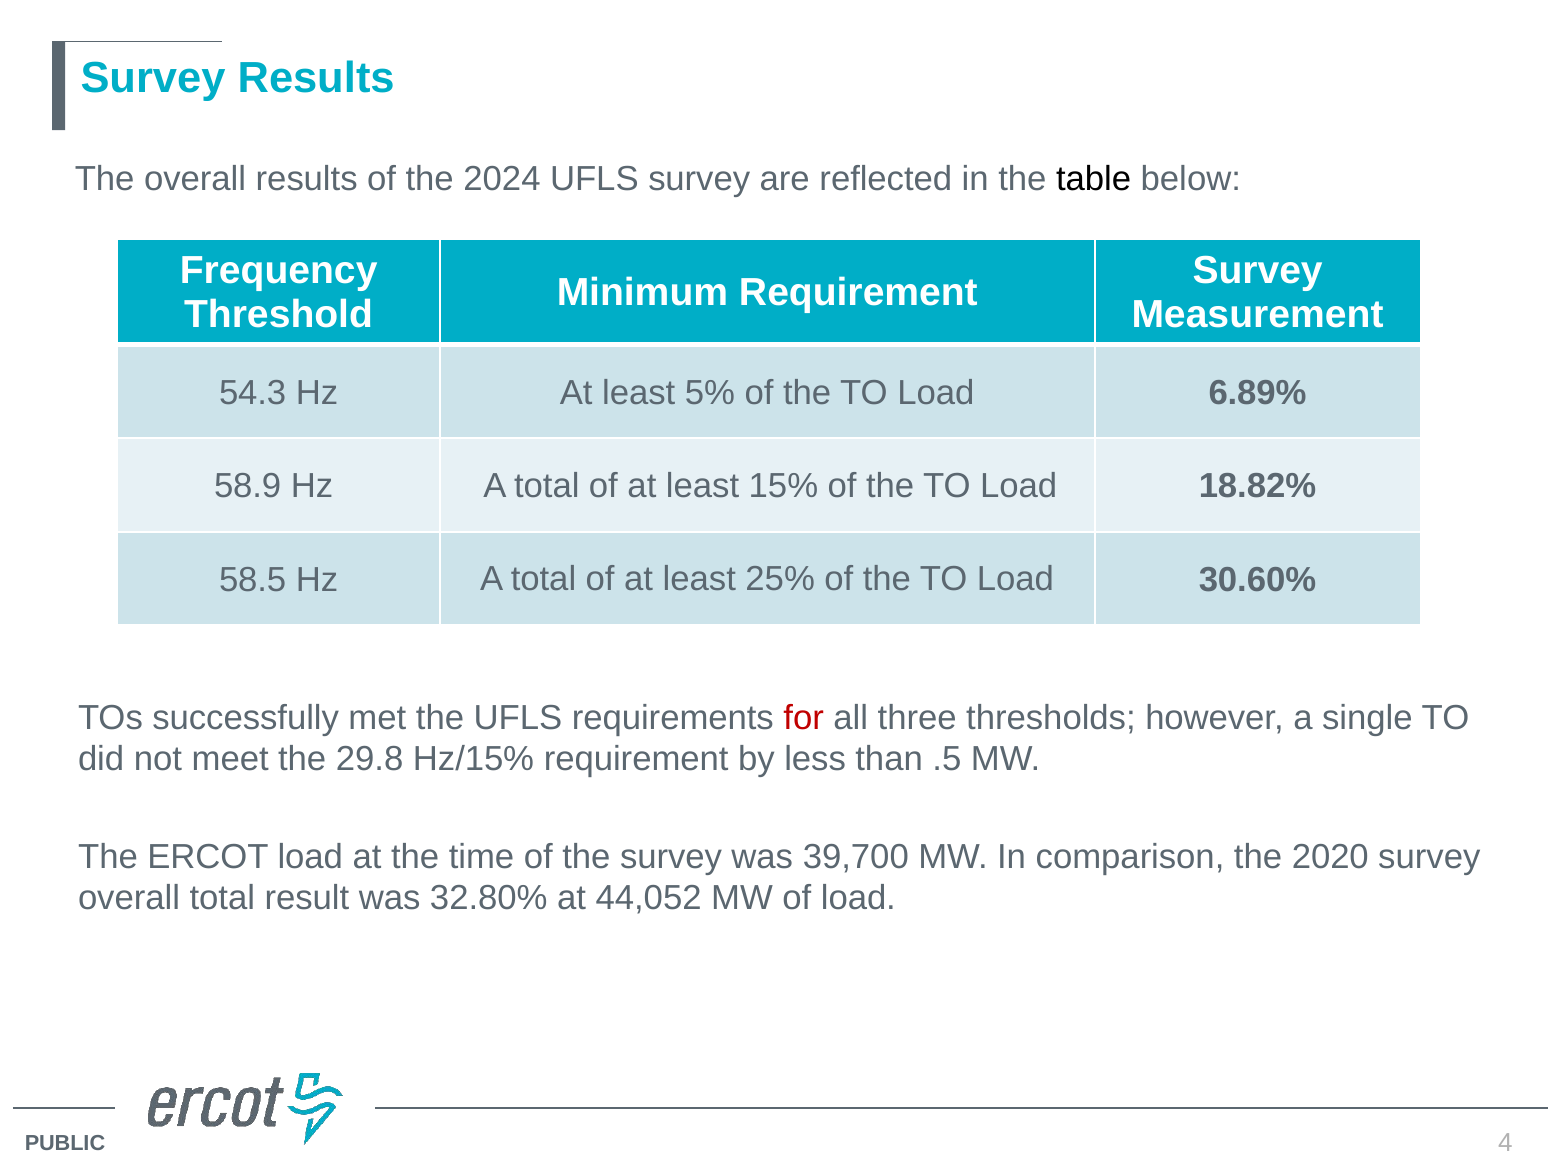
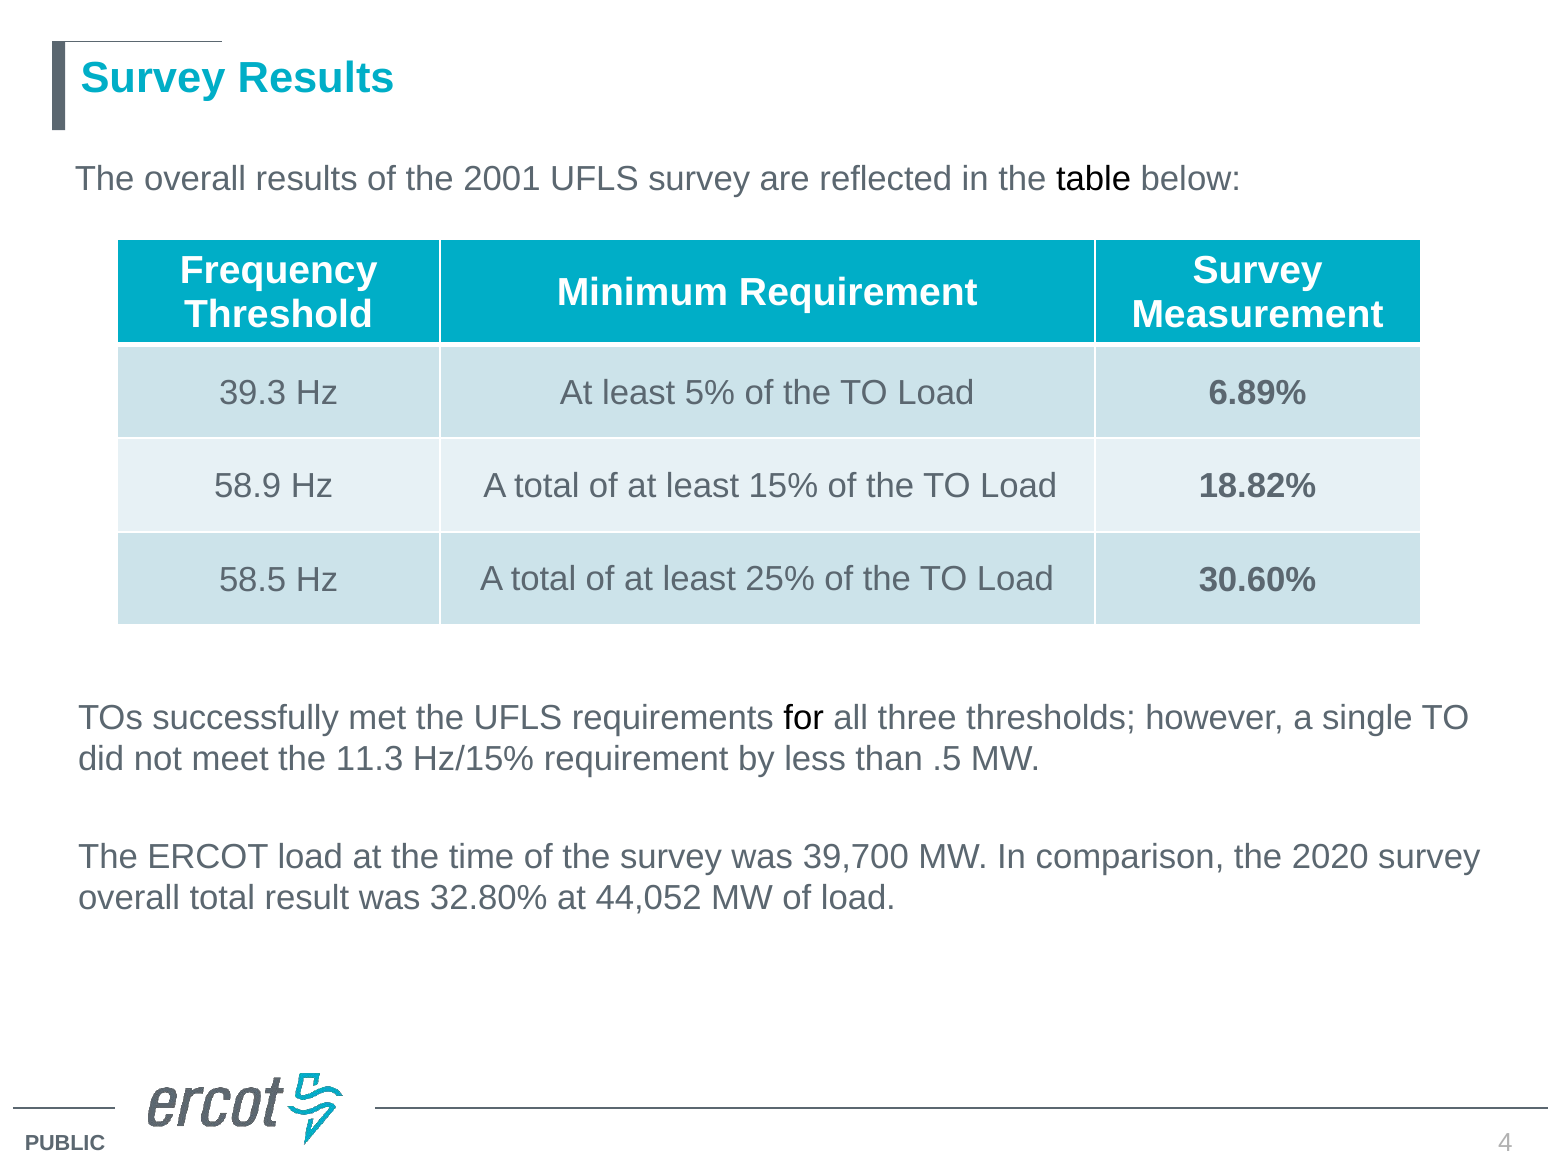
2024: 2024 -> 2001 (502, 179)
54.3: 54.3 -> 39.3 (253, 393)
for colour: red -> black (804, 718)
29.8: 29.8 -> 11.3 (370, 759)
